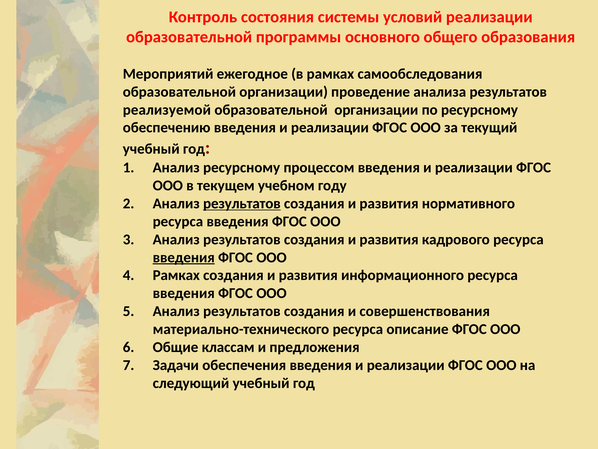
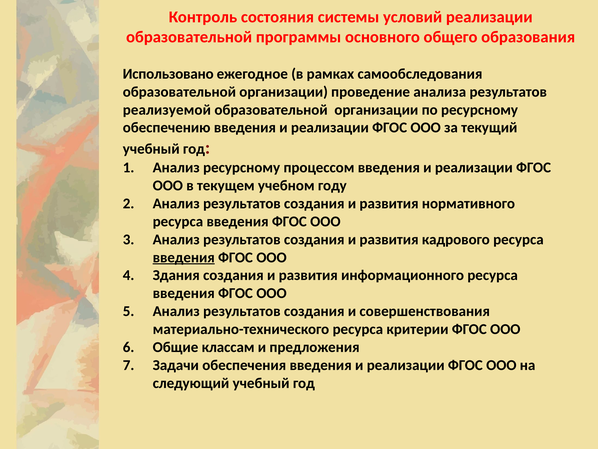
Мероприятий: Мероприятий -> Использовано (168, 74)
результатов underline: present -> none (242, 203)
Рамках: Рамках -> Здания (176, 275)
описание: описание -> критерии (417, 329)
